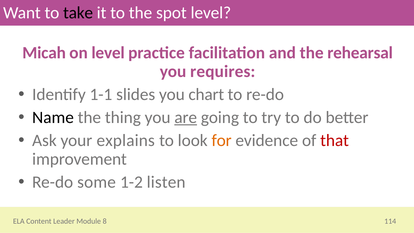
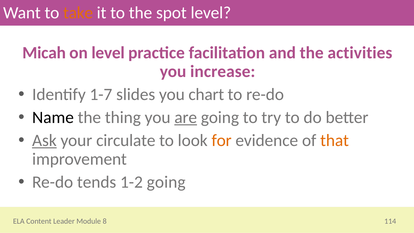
take colour: black -> orange (78, 13)
rehearsal: rehearsal -> activities (360, 53)
requires: requires -> increase (223, 71)
1-1: 1-1 -> 1-7 (101, 94)
Ask underline: none -> present (44, 140)
explains: explains -> circulate (126, 140)
that colour: red -> orange (335, 140)
some: some -> tends (97, 182)
1-2 listen: listen -> going (166, 182)
